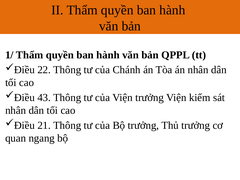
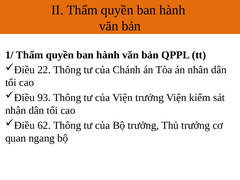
43: 43 -> 93 (44, 98)
21: 21 -> 62 (44, 125)
